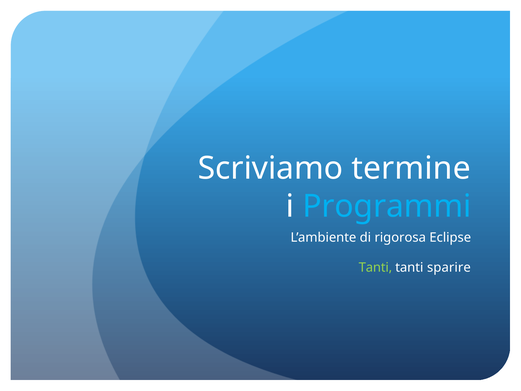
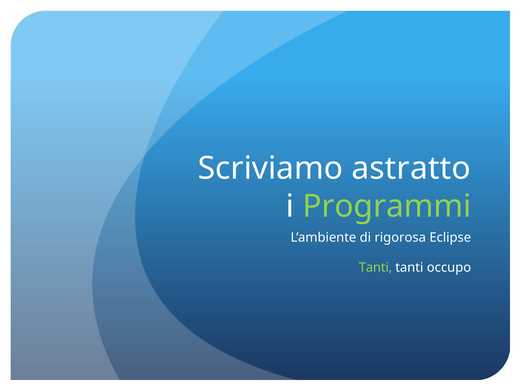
termine: termine -> astratto (411, 168)
Programmi colour: light blue -> light green (387, 206)
sparire: sparire -> occupo (449, 267)
